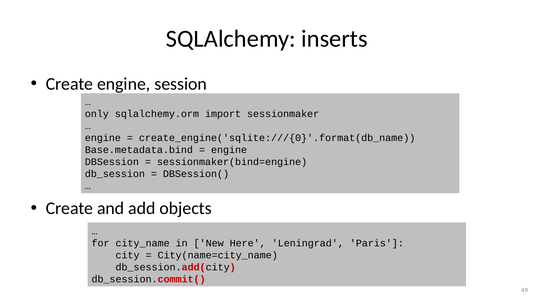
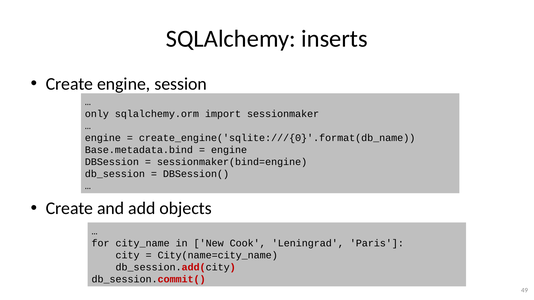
Here: Here -> Cook (248, 243)
